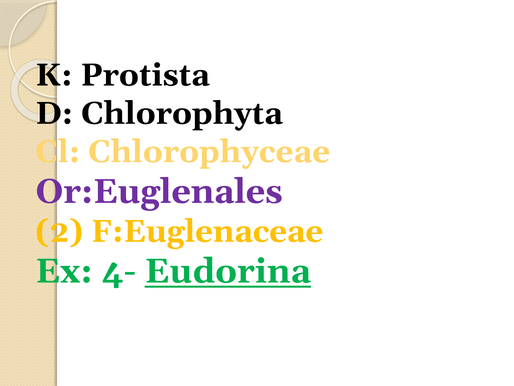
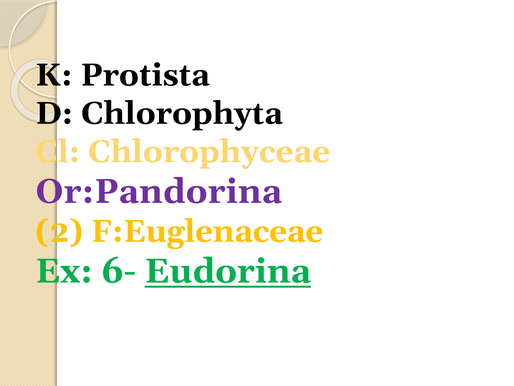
Or:Euglenales: Or:Euglenales -> Or:Pandorina (159, 191)
4-: 4- -> 6- (119, 271)
